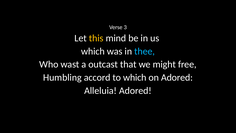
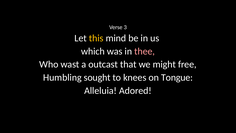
thee colour: light blue -> pink (145, 51)
accord: accord -> sought (97, 77)
to which: which -> knees (135, 77)
on Adored: Adored -> Tongue (177, 77)
